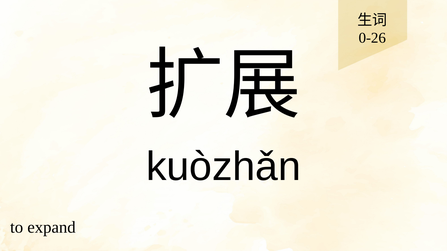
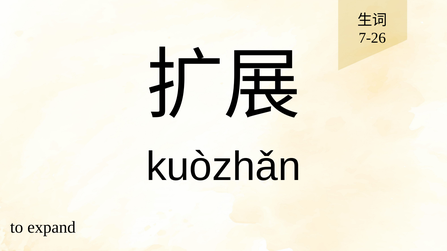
0-26: 0-26 -> 7-26 (372, 38)
